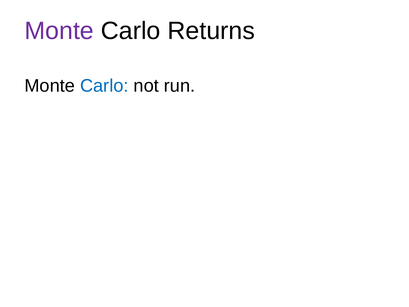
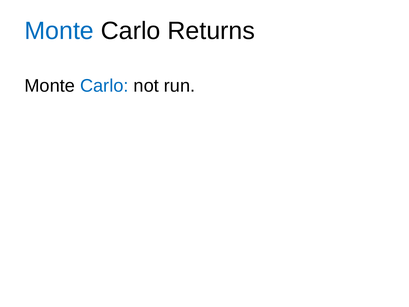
Monte colour: purple -> blue (59, 31)
